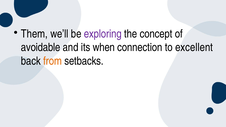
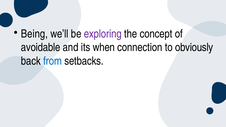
Them: Them -> Being (34, 34)
excellent: excellent -> obviously (194, 47)
from colour: orange -> blue (53, 61)
